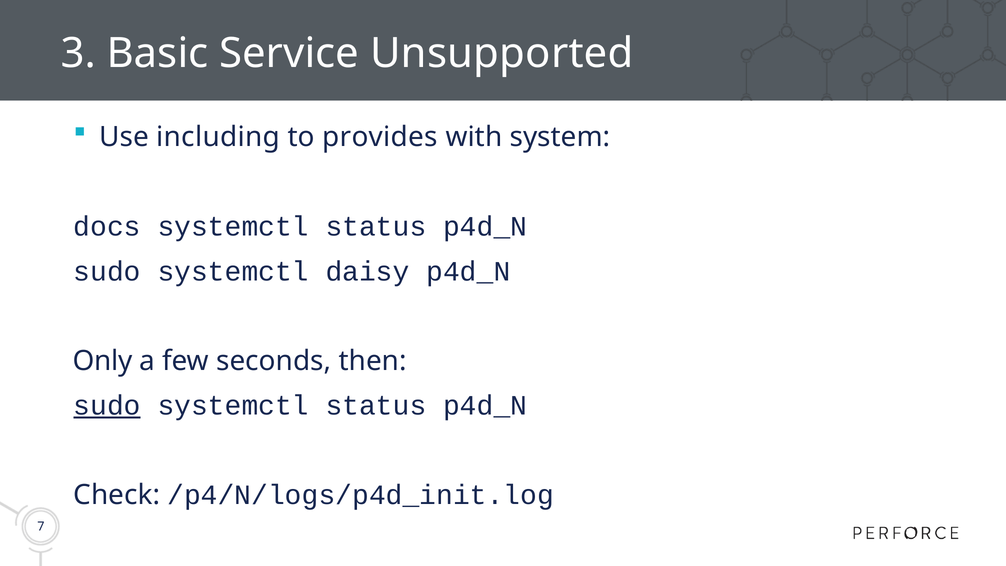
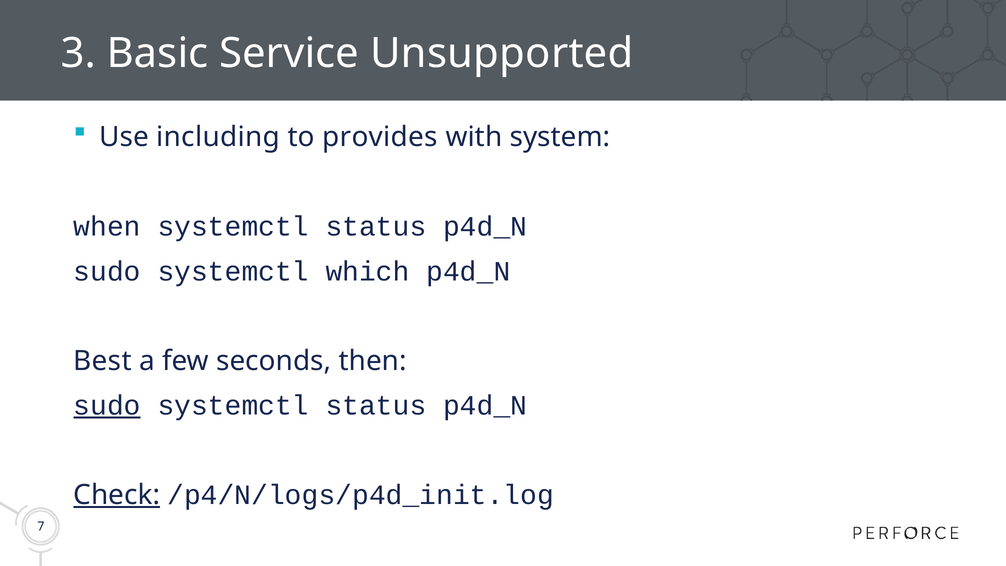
docs: docs -> when (107, 227)
daisy: daisy -> which (368, 271)
Only: Only -> Best (103, 361)
Check underline: none -> present (117, 495)
